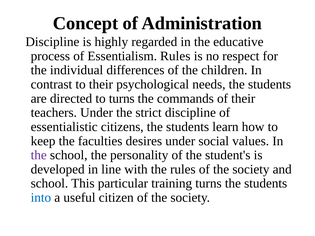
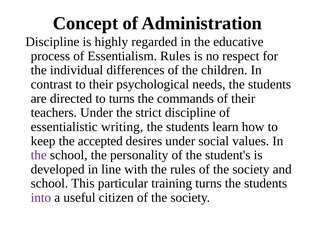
citizens: citizens -> writing (122, 127)
faculties: faculties -> accepted (100, 141)
into colour: blue -> purple (41, 198)
